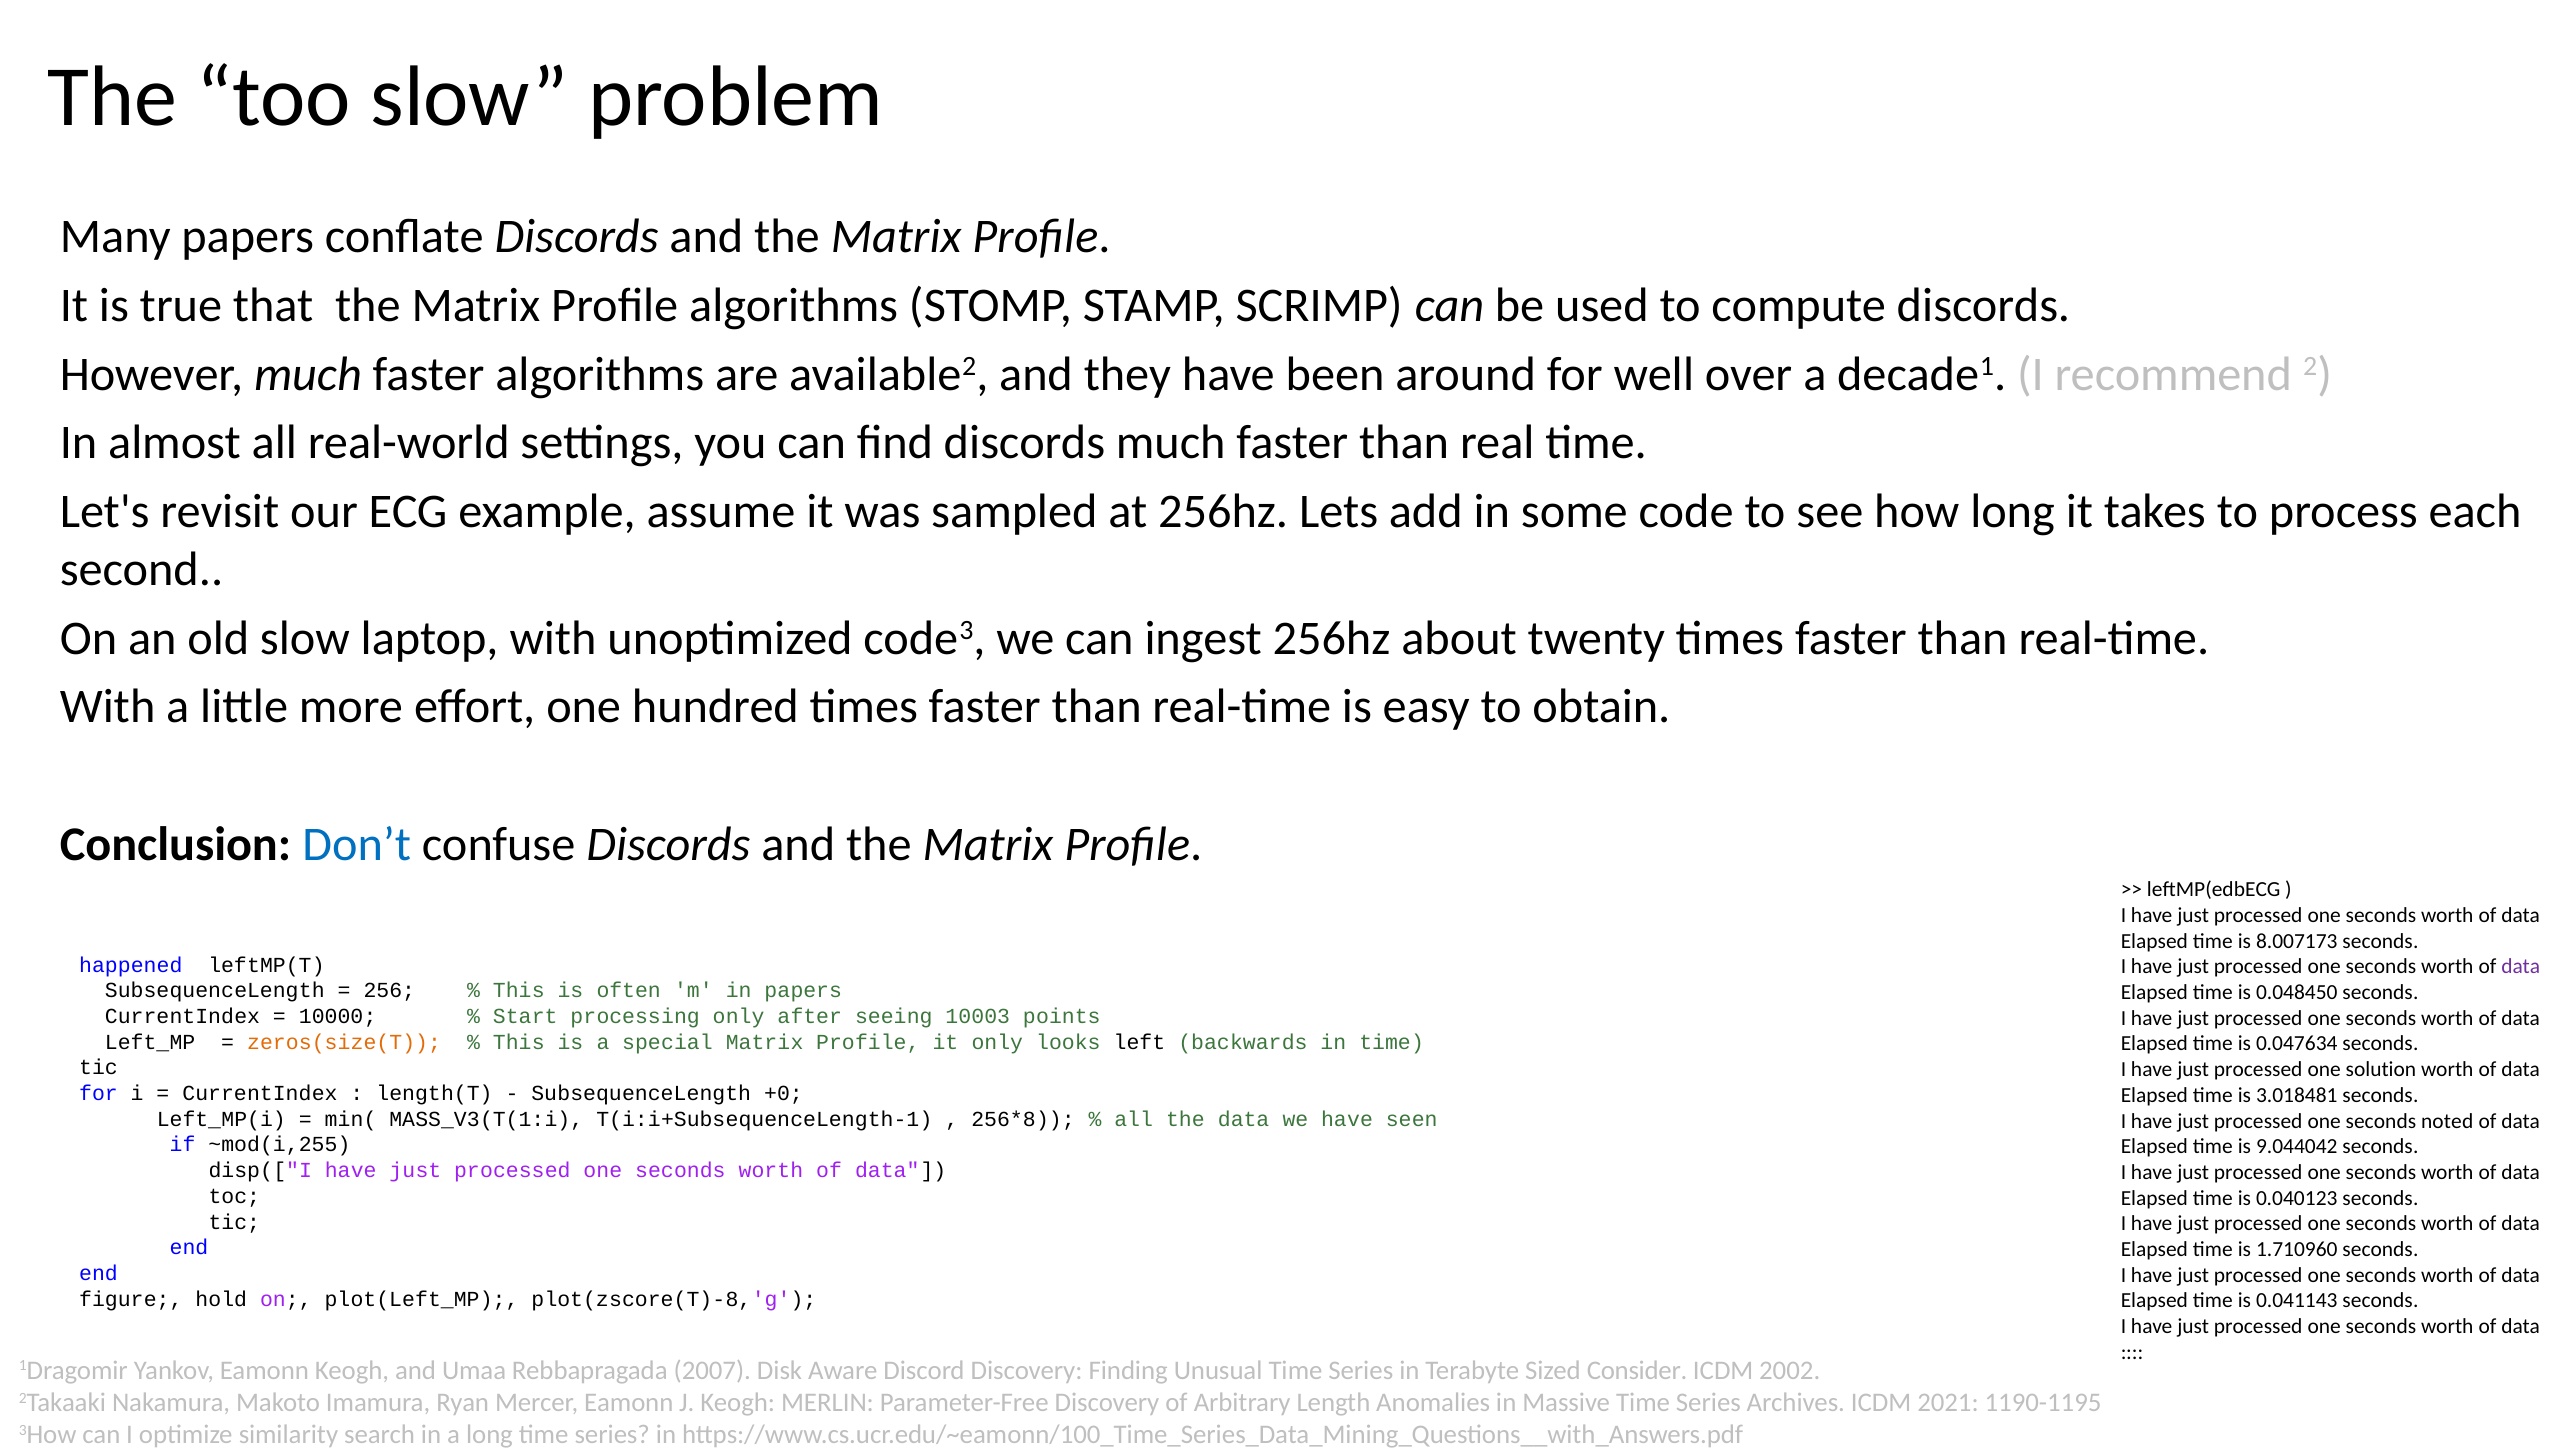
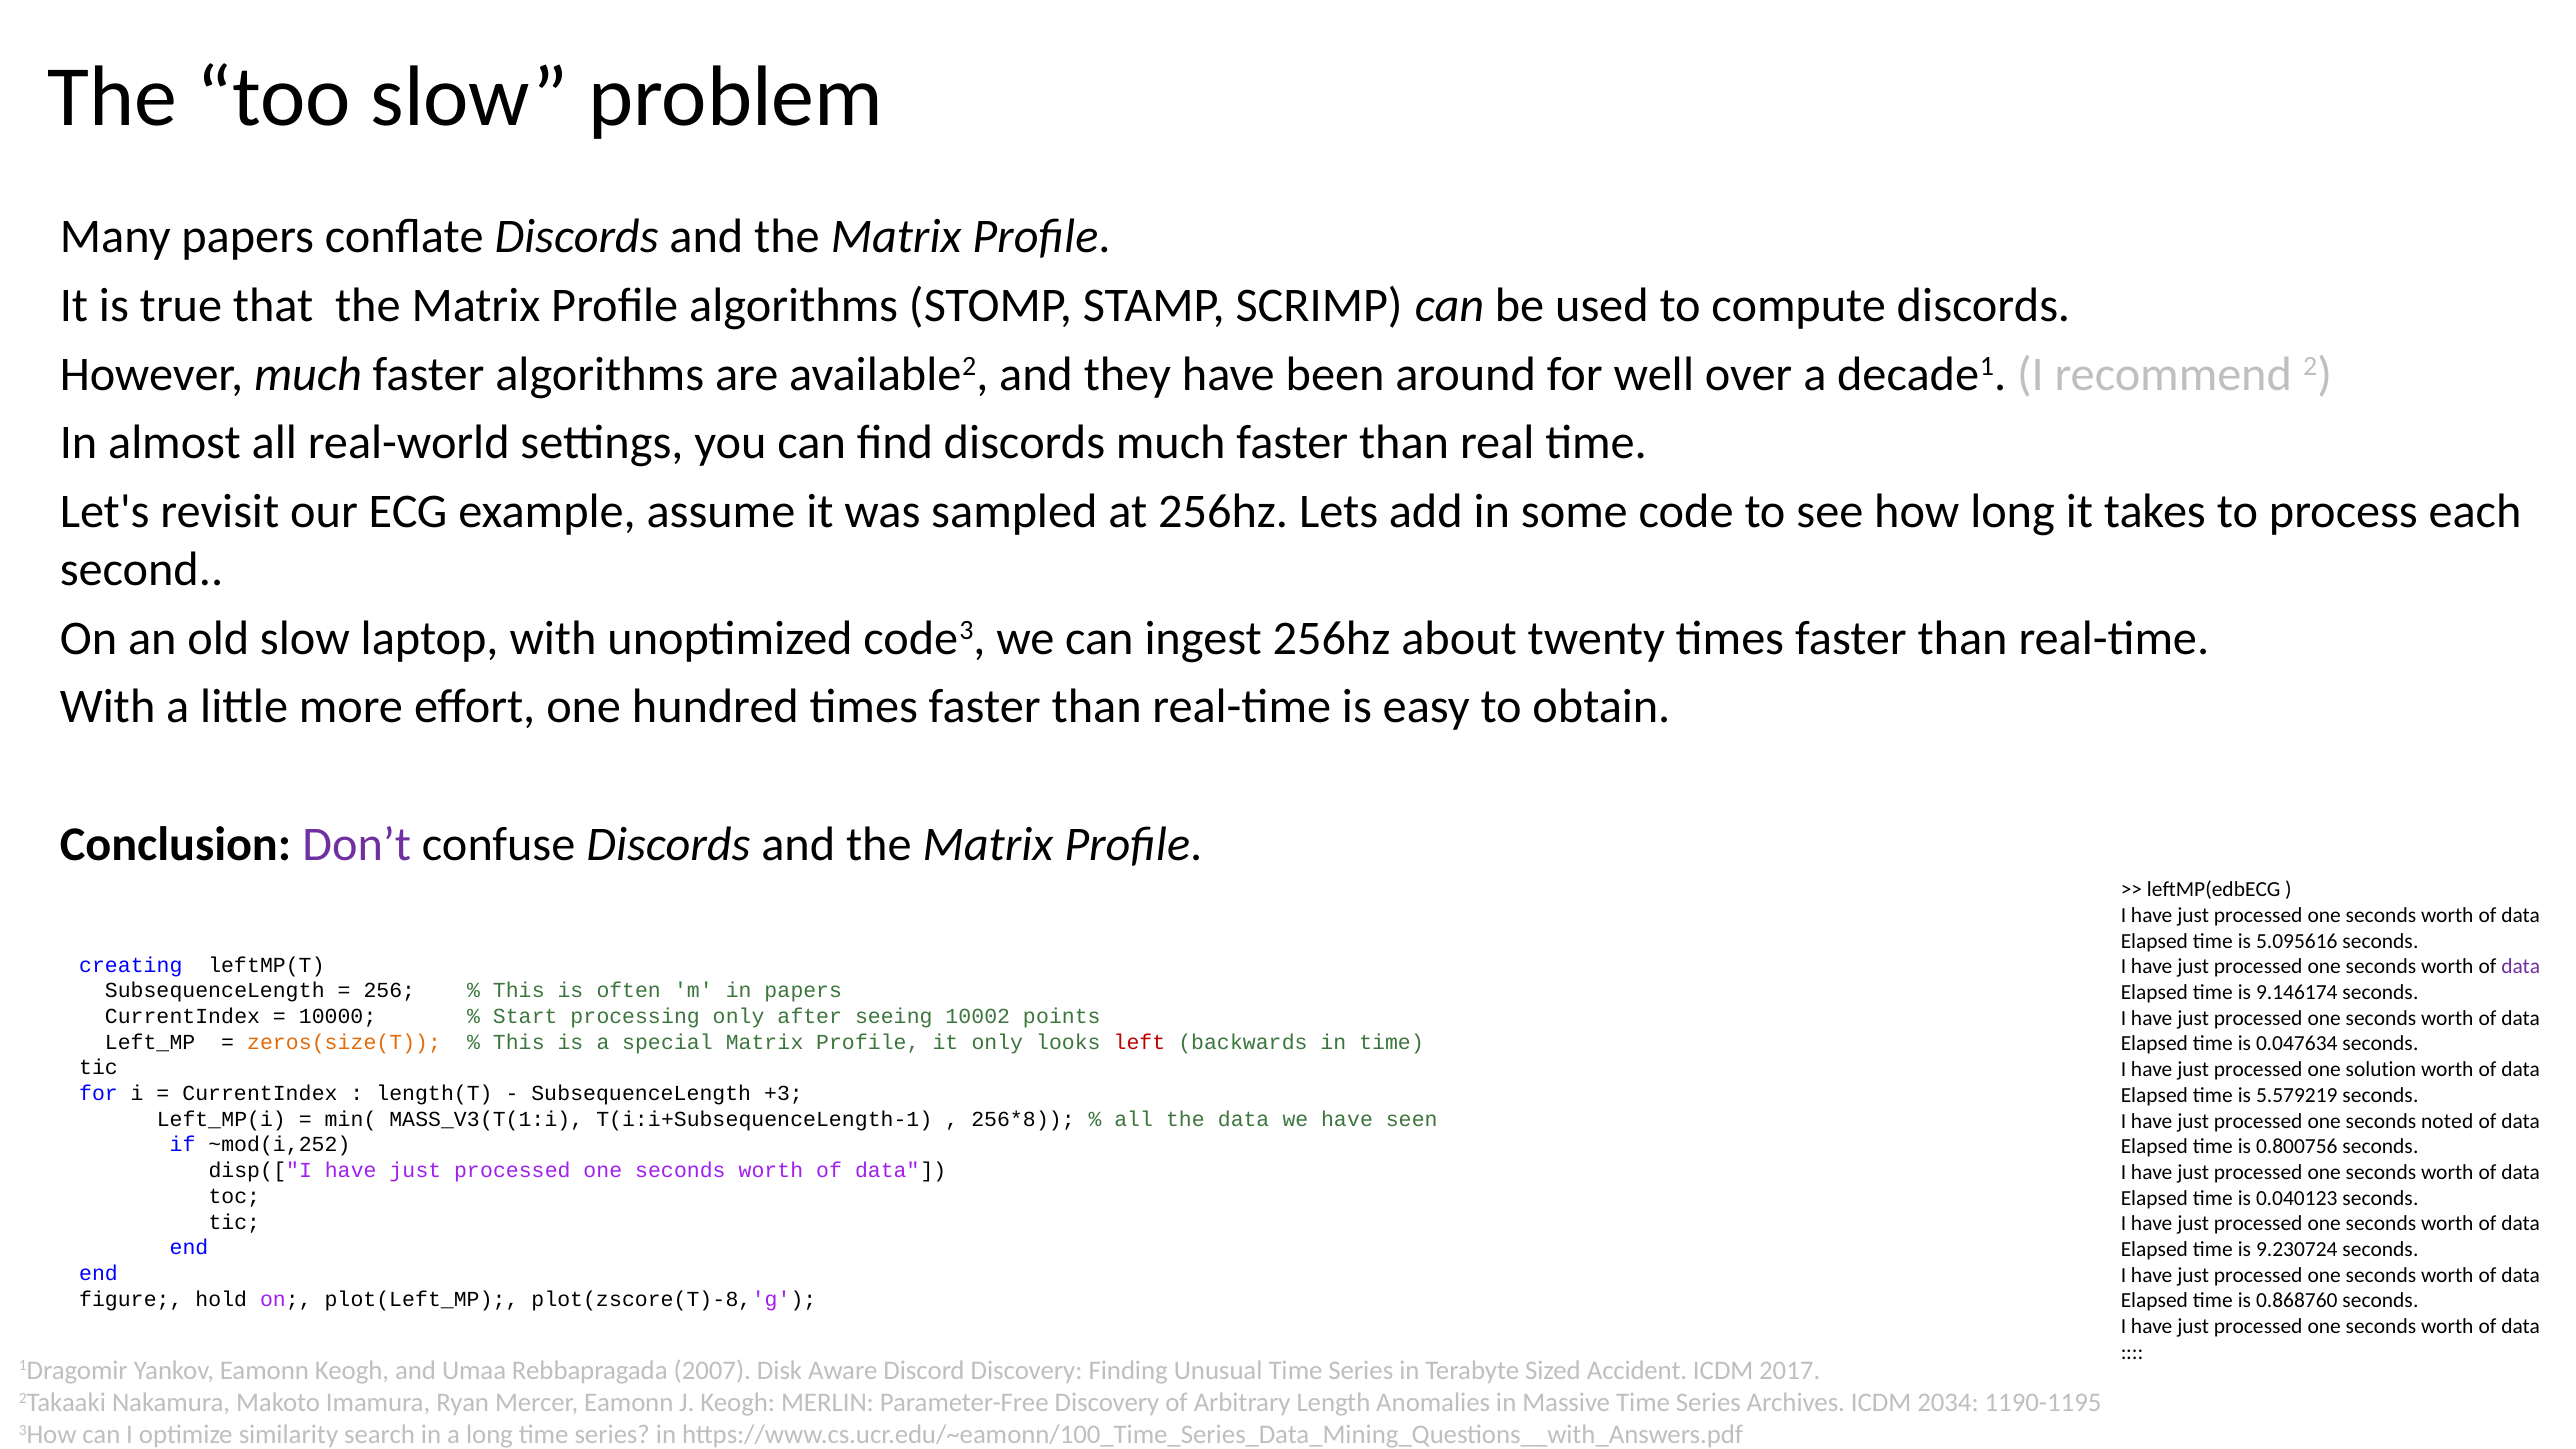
Don’t colour: blue -> purple (357, 844)
8.007173: 8.007173 -> 5.095616 (2297, 941)
happened: happened -> creating (131, 965)
0.048450: 0.048450 -> 9.146174 (2297, 992)
10003: 10003 -> 10002 (978, 1016)
left colour: black -> red (1139, 1042)
+0: +0 -> +3 (784, 1093)
3.018481: 3.018481 -> 5.579219 (2297, 1095)
~mod(i,255: ~mod(i,255 -> ~mod(i,252 (279, 1145)
9.044042: 9.044042 -> 0.800756 (2297, 1147)
1.710960: 1.710960 -> 9.230724 (2297, 1249)
0.041143: 0.041143 -> 0.868760 (2297, 1301)
Consider: Consider -> Accident (1637, 1370)
2002: 2002 -> 2017 (1790, 1370)
2021: 2021 -> 2034 (1948, 1402)
